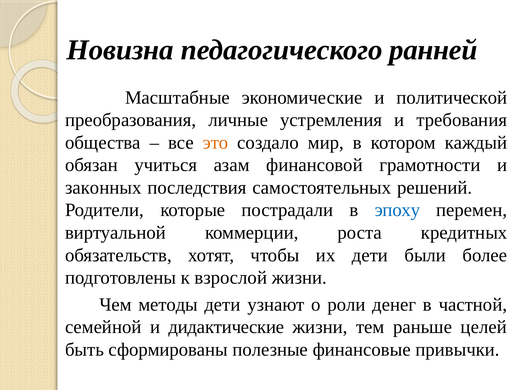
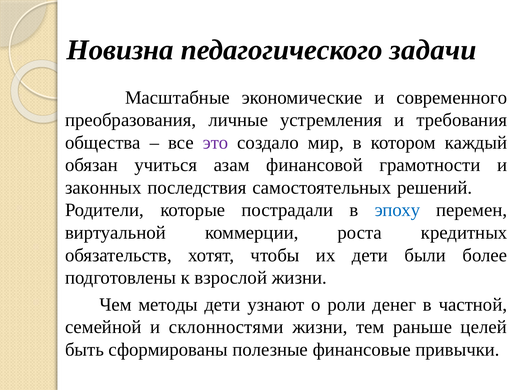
ранней: ранней -> задачи (433, 50)
политической: политической -> современного (452, 97)
это colour: orange -> purple (216, 142)
дидактические: дидактические -> склонностями (226, 326)
